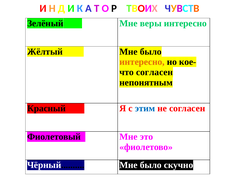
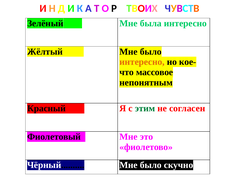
веры: веры -> была (151, 23)
согласен: согласен -> массовое (155, 72)
этим colour: blue -> green (145, 109)
